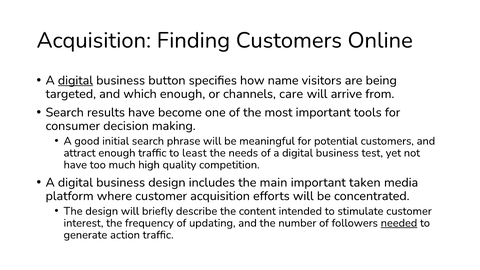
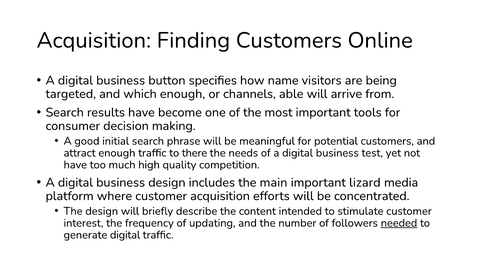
digital underline: present -> none (75, 80)
care: care -> able (291, 94)
least: least -> there (194, 153)
taken: taken -> lizard (365, 182)
generate action: action -> digital (125, 235)
